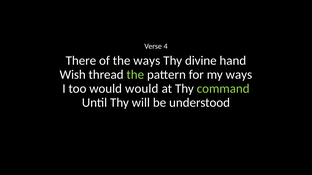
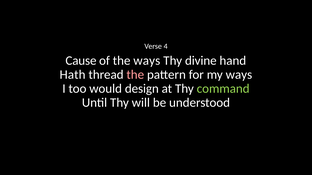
There: There -> Cause (81, 61)
Wish: Wish -> Hath (73, 75)
the colour: light green -> pink (135, 75)
would would: would -> design (142, 89)
